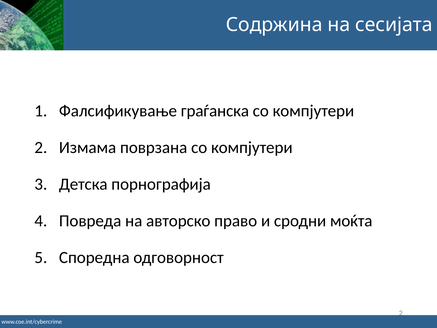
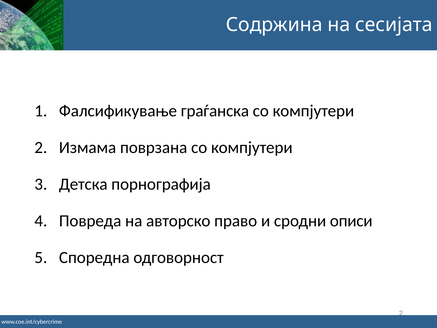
моќта: моќта -> описи (351, 221)
